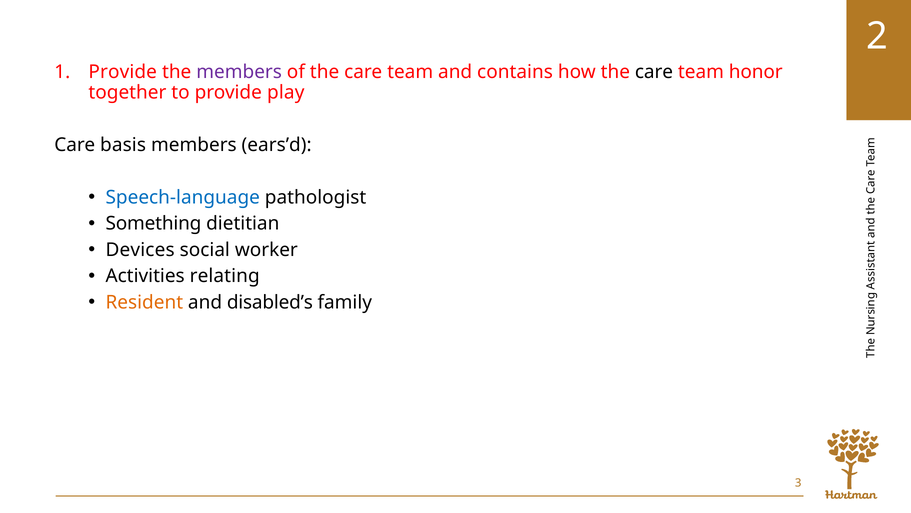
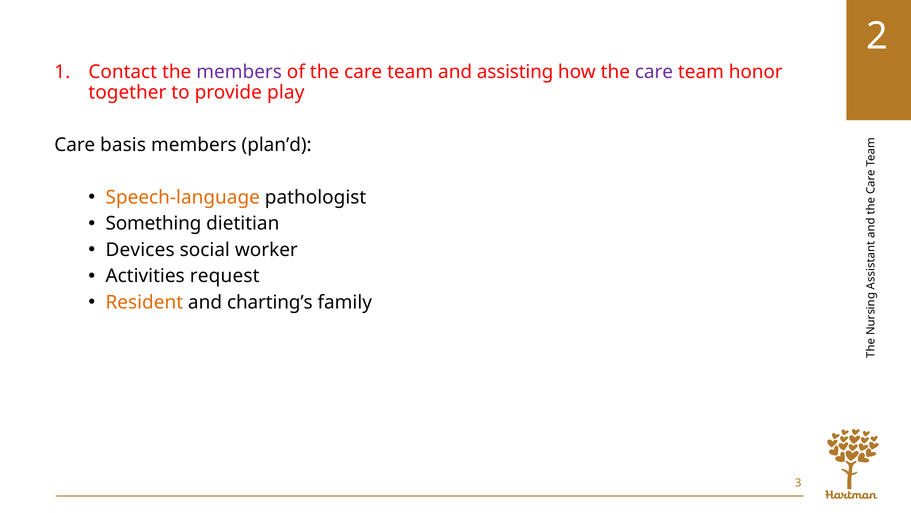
Provide: Provide -> Contact (123, 72)
contains: contains -> assisting (515, 72)
care colour: black -> purple (654, 72)
ears’d: ears’d -> plan’d (277, 145)
Speech-language colour: blue -> orange (183, 197)
relating: relating -> request (225, 276)
disabled’s: disabled’s -> charting’s (270, 302)
